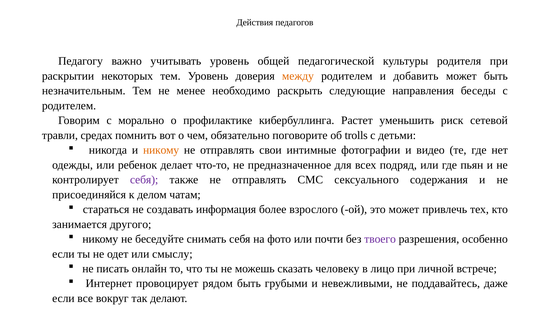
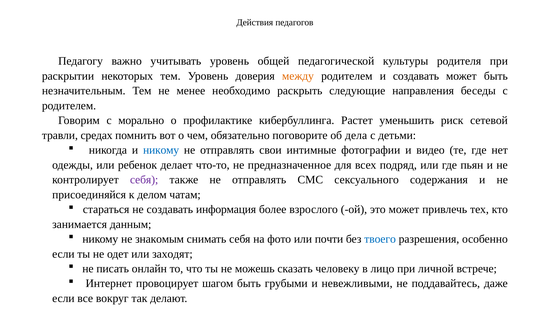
и добавить: добавить -> создавать (416, 76)
trolls: trolls -> дела (356, 135)
никому colour: orange -> blue (161, 150)
другого: другого -> данным (131, 225)
беседуйте: беседуйте -> знакомым (160, 239)
твоего colour: purple -> blue (380, 239)
смыслу: смыслу -> заходят (172, 254)
рядом: рядом -> шагом (218, 284)
